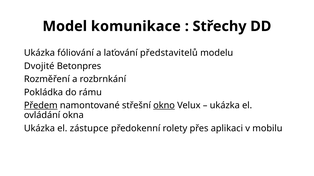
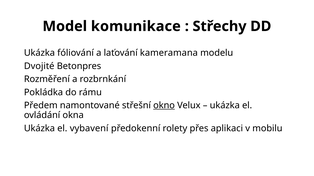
představitelů: představitelů -> kameramana (169, 53)
Předem underline: present -> none (41, 106)
zástupce: zástupce -> vybavení (89, 129)
